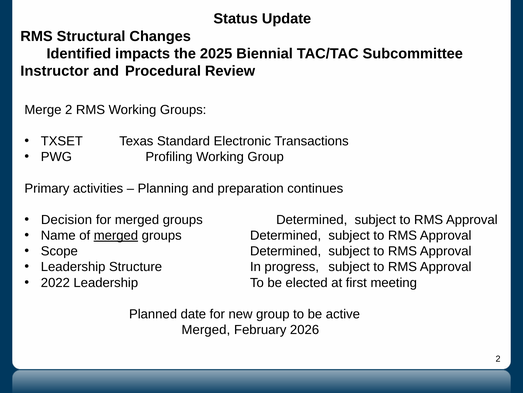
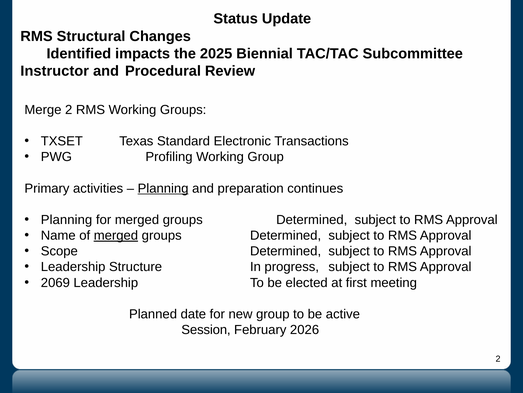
Planning underline: none -> present (163, 188)
Decision: Decision -> Planning (67, 219)
2022: 2022 -> 2069 (55, 282)
Merged: Merged -> Session (206, 329)
